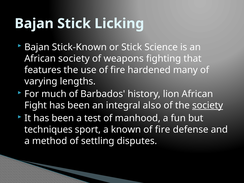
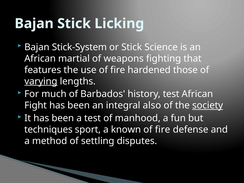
Stick-Known: Stick-Known -> Stick-System (79, 47)
African society: society -> martial (74, 58)
many: many -> those (185, 70)
varying underline: none -> present (41, 81)
history lion: lion -> test (171, 94)
